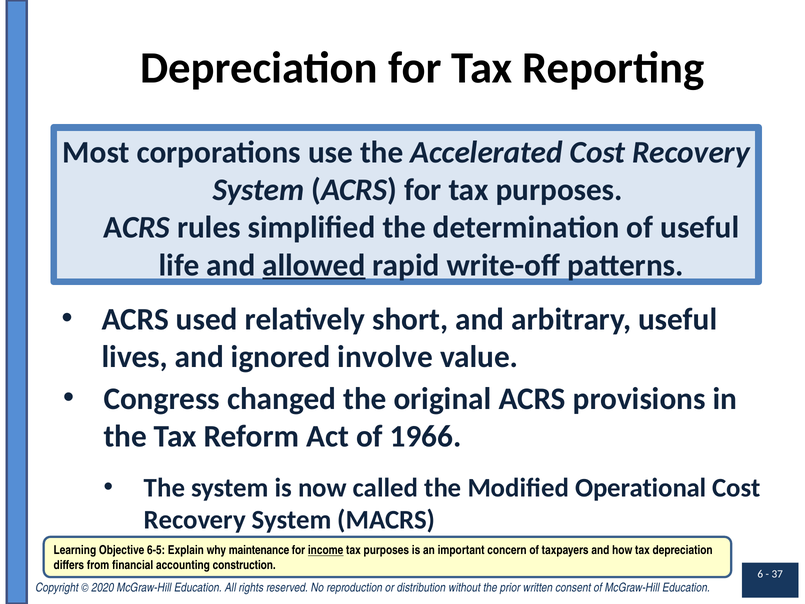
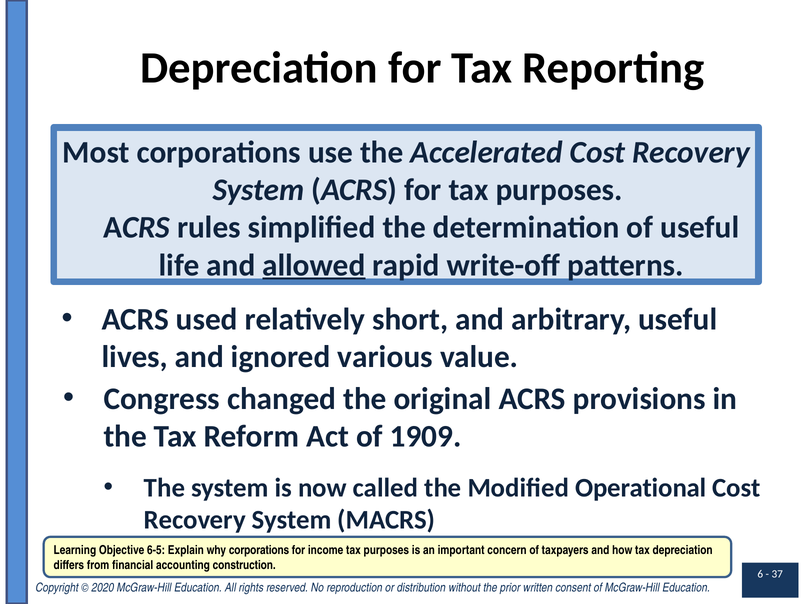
involve: involve -> various (385, 357)
1966: 1966 -> 1909 (426, 436)
why maintenance: maintenance -> corporations (259, 550)
income underline: present -> none (326, 550)
